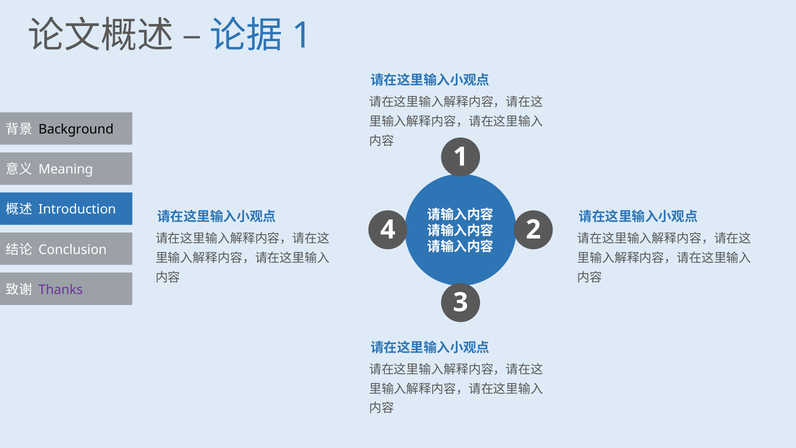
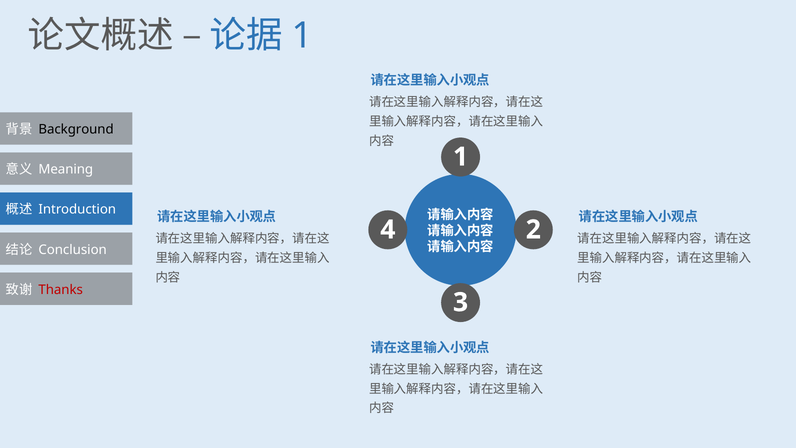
Thanks colour: purple -> red (61, 290)
